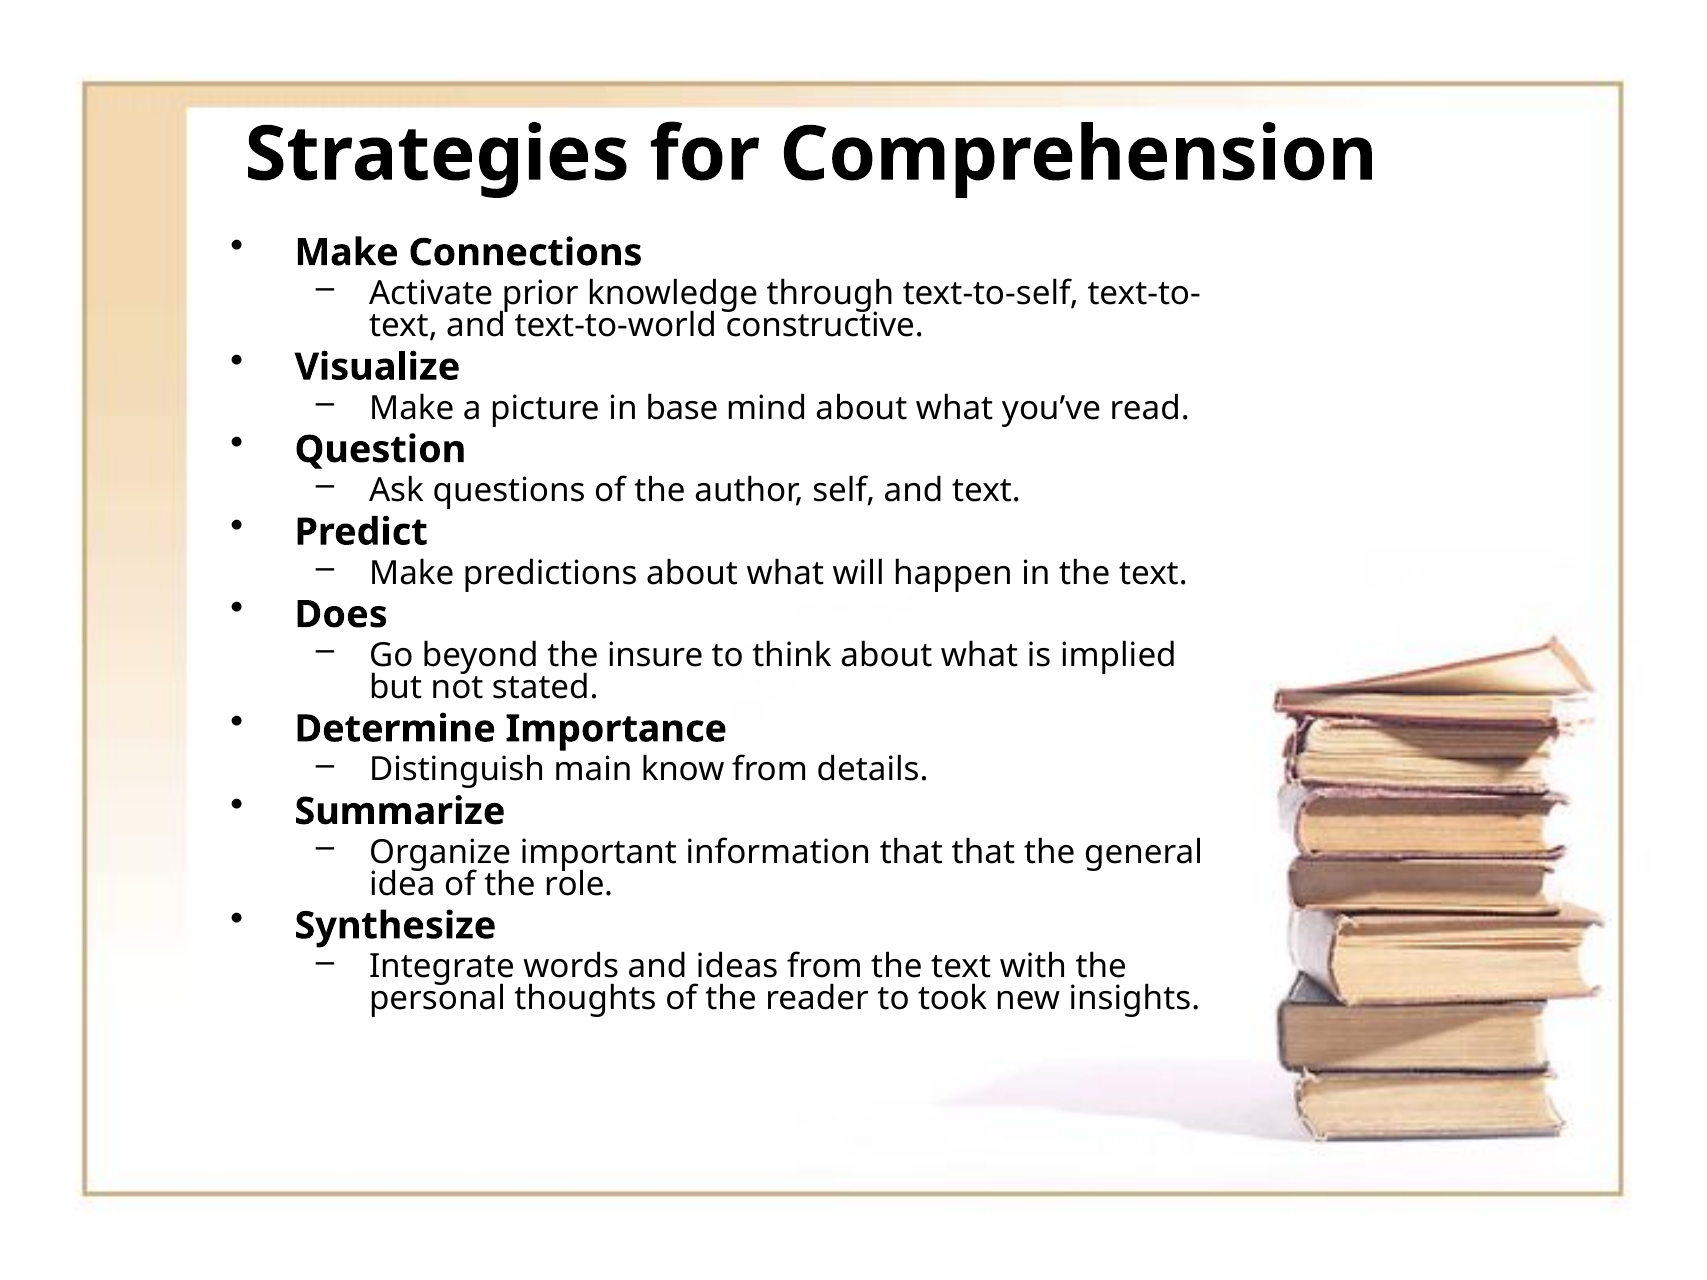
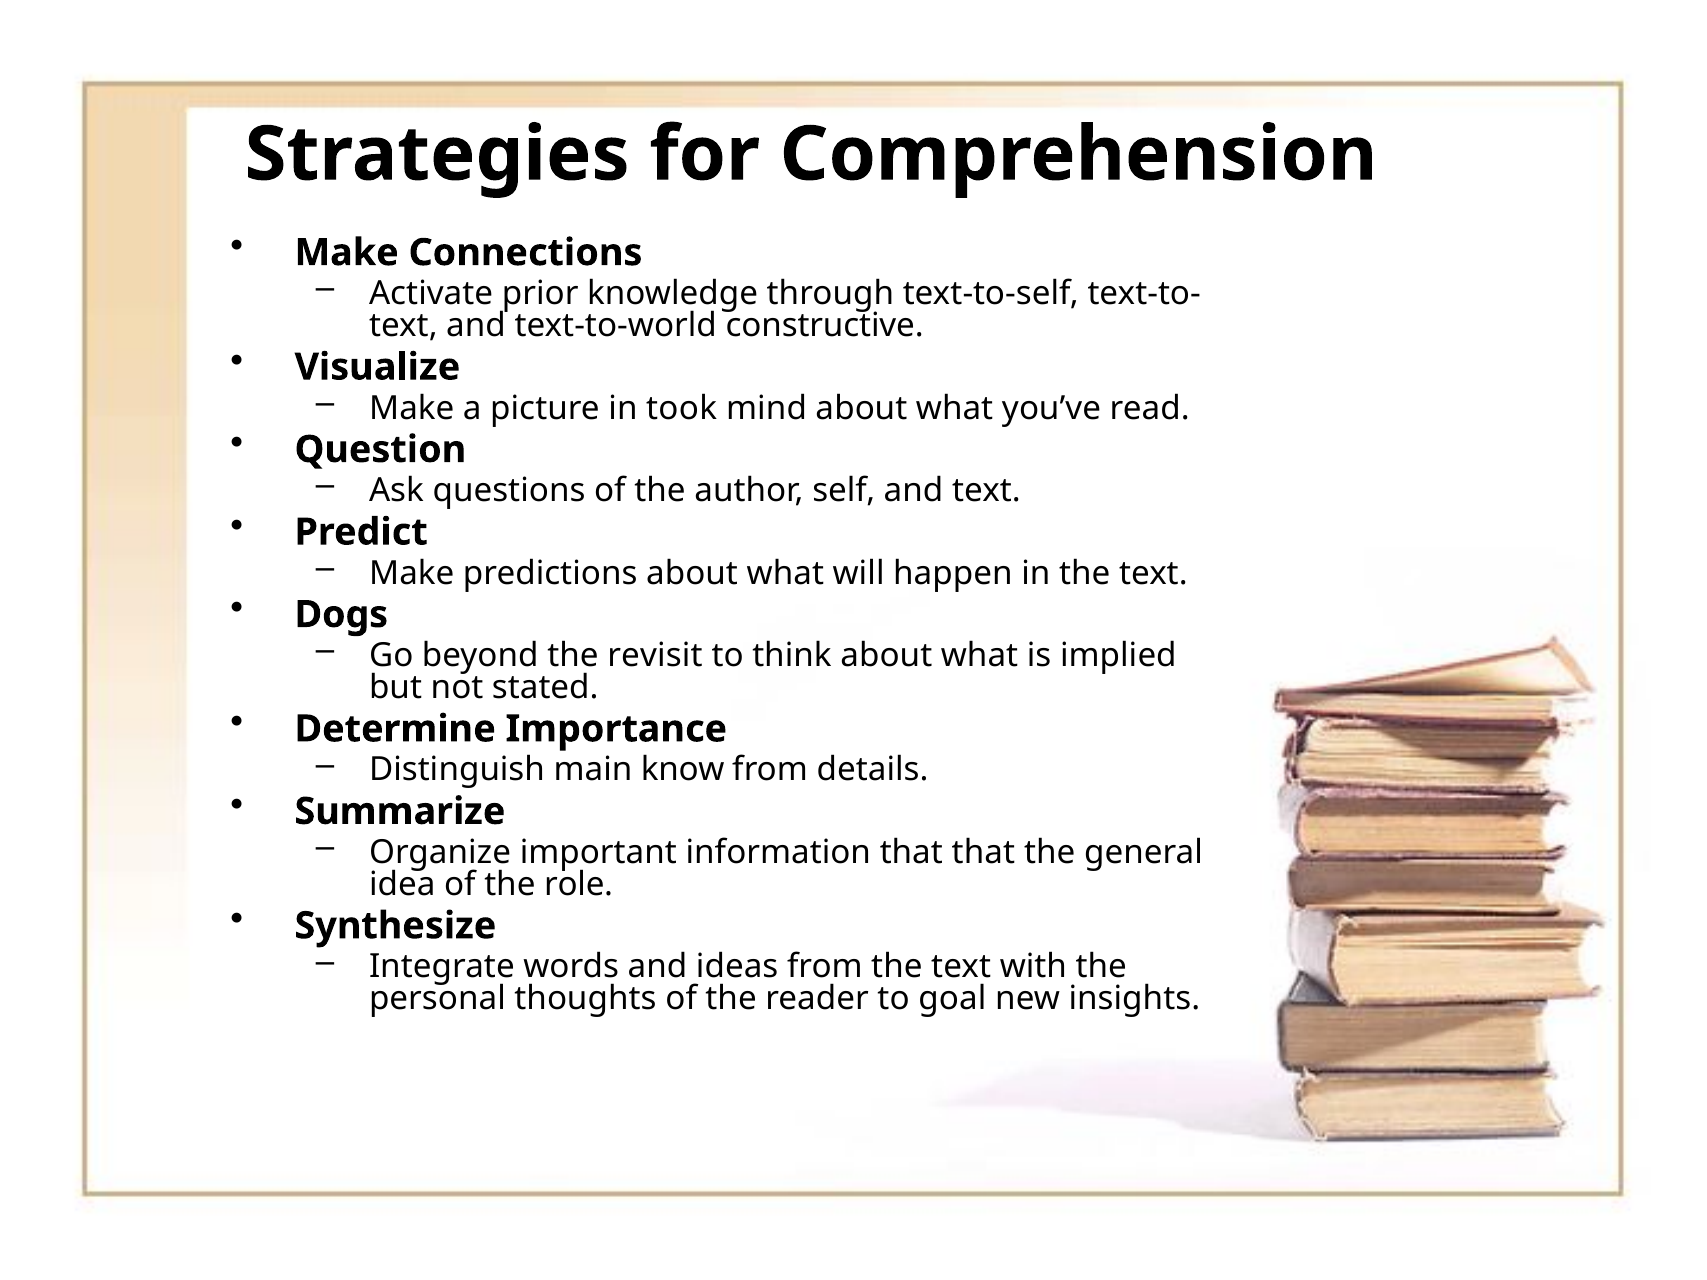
base: base -> took (682, 408)
Does: Does -> Dogs (341, 615)
insure: insure -> revisit (655, 656)
took: took -> goal (952, 999)
